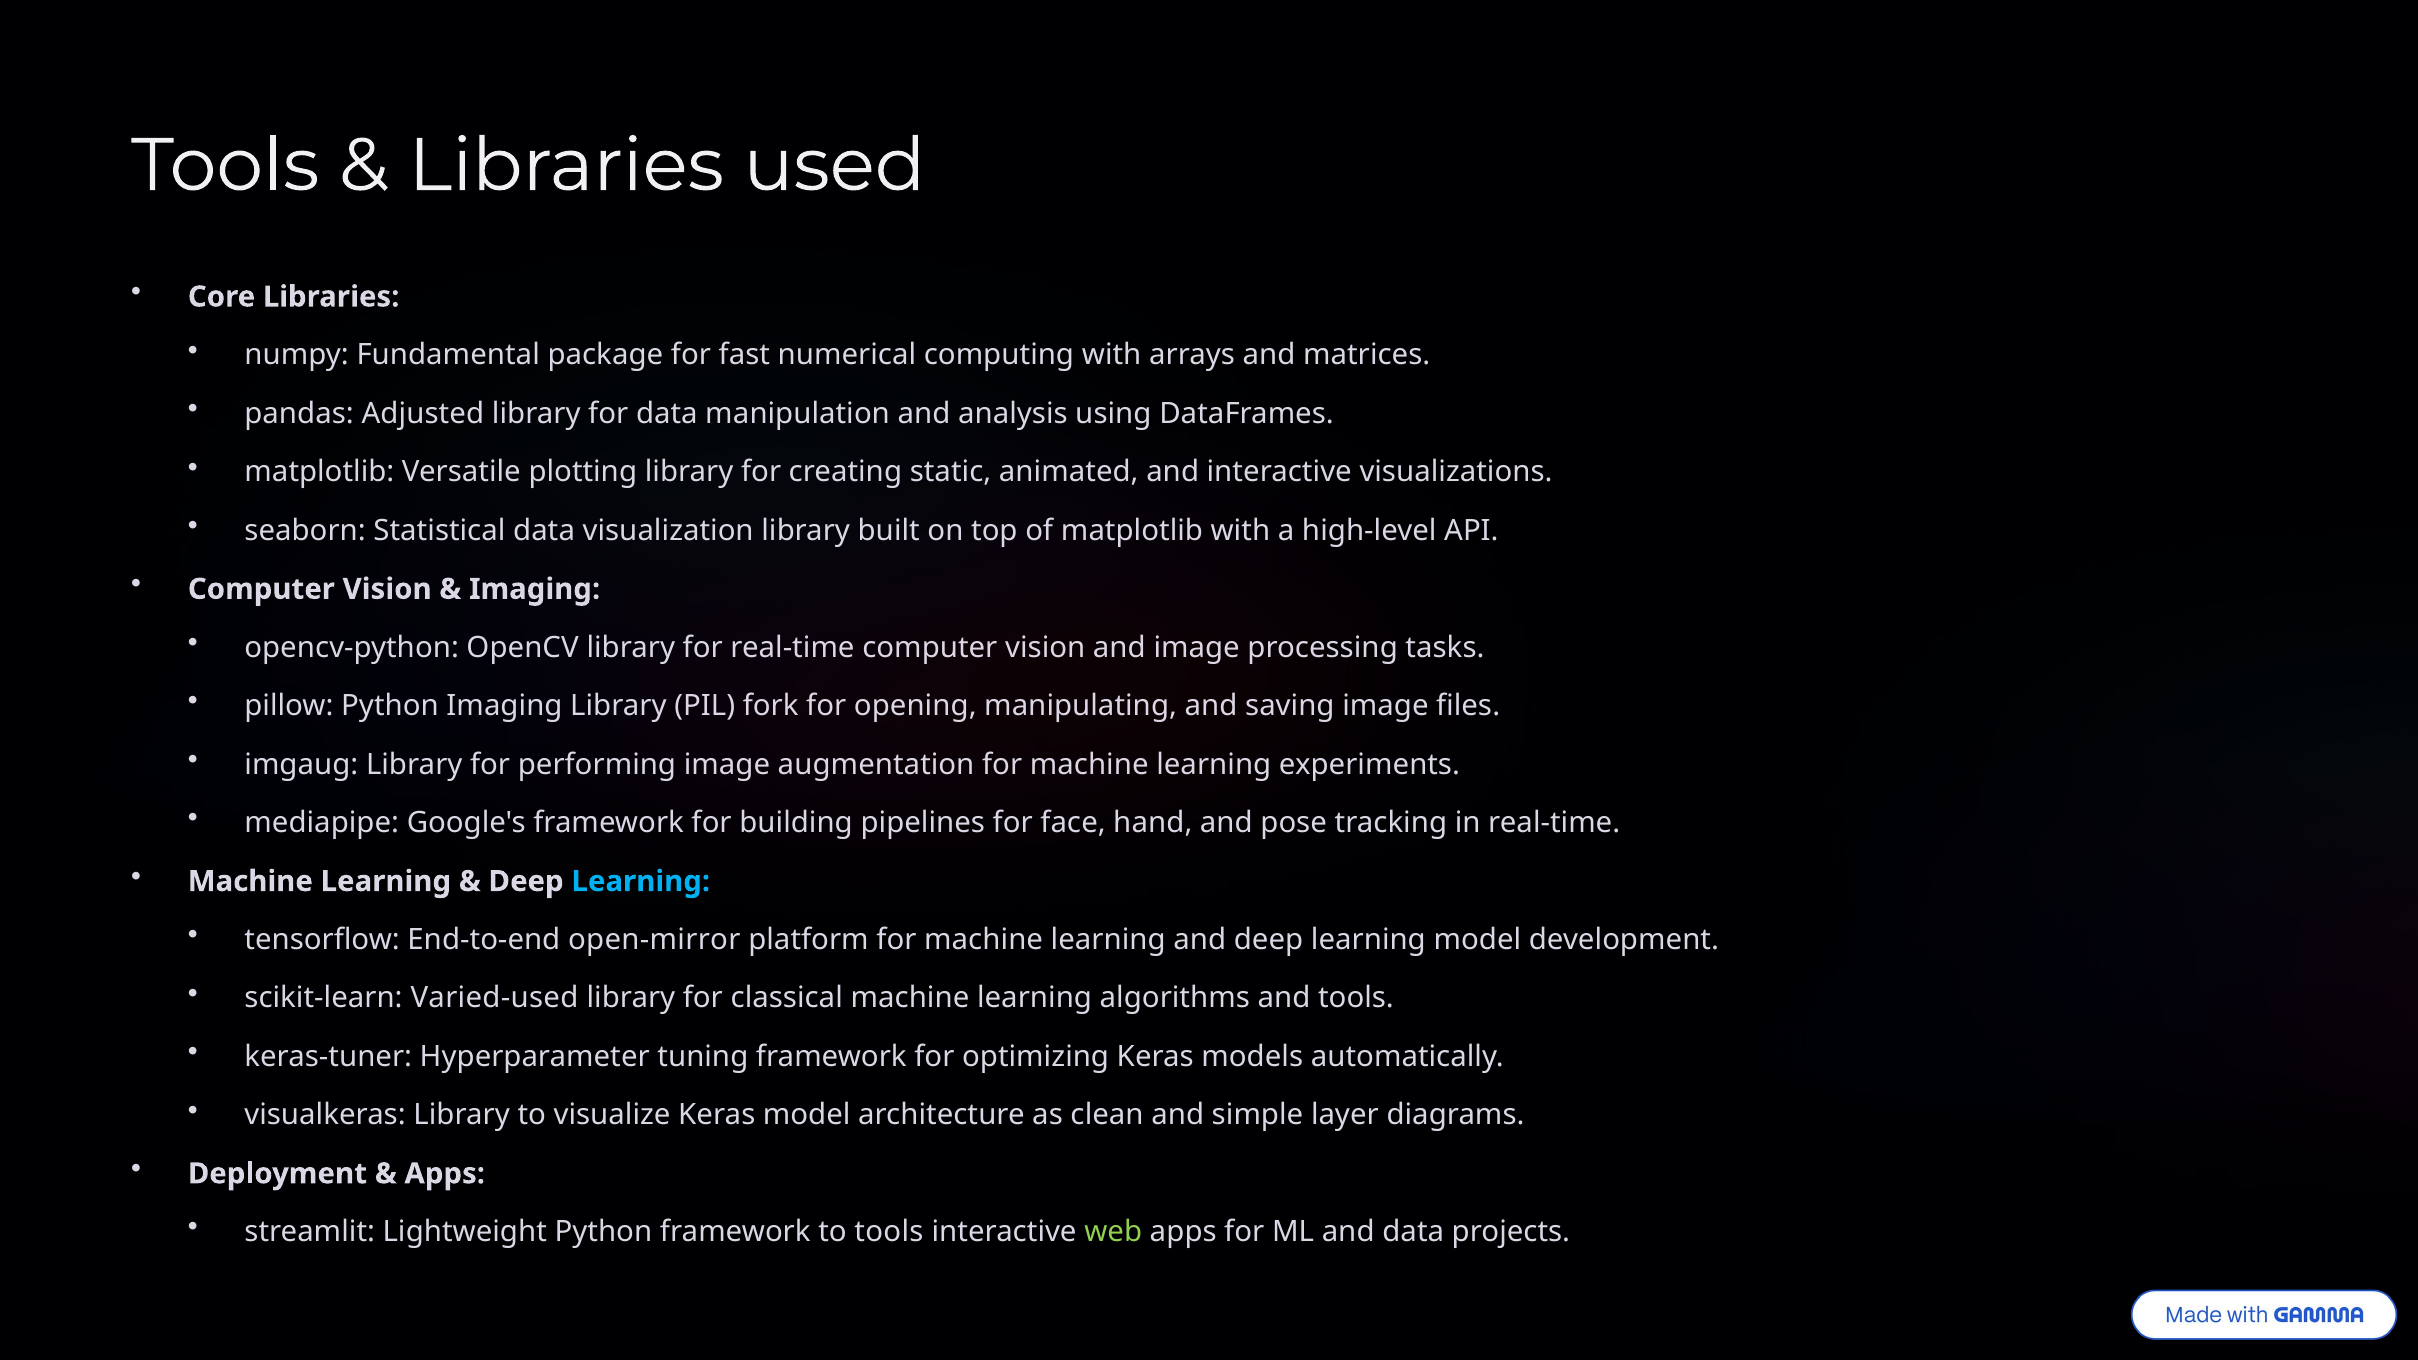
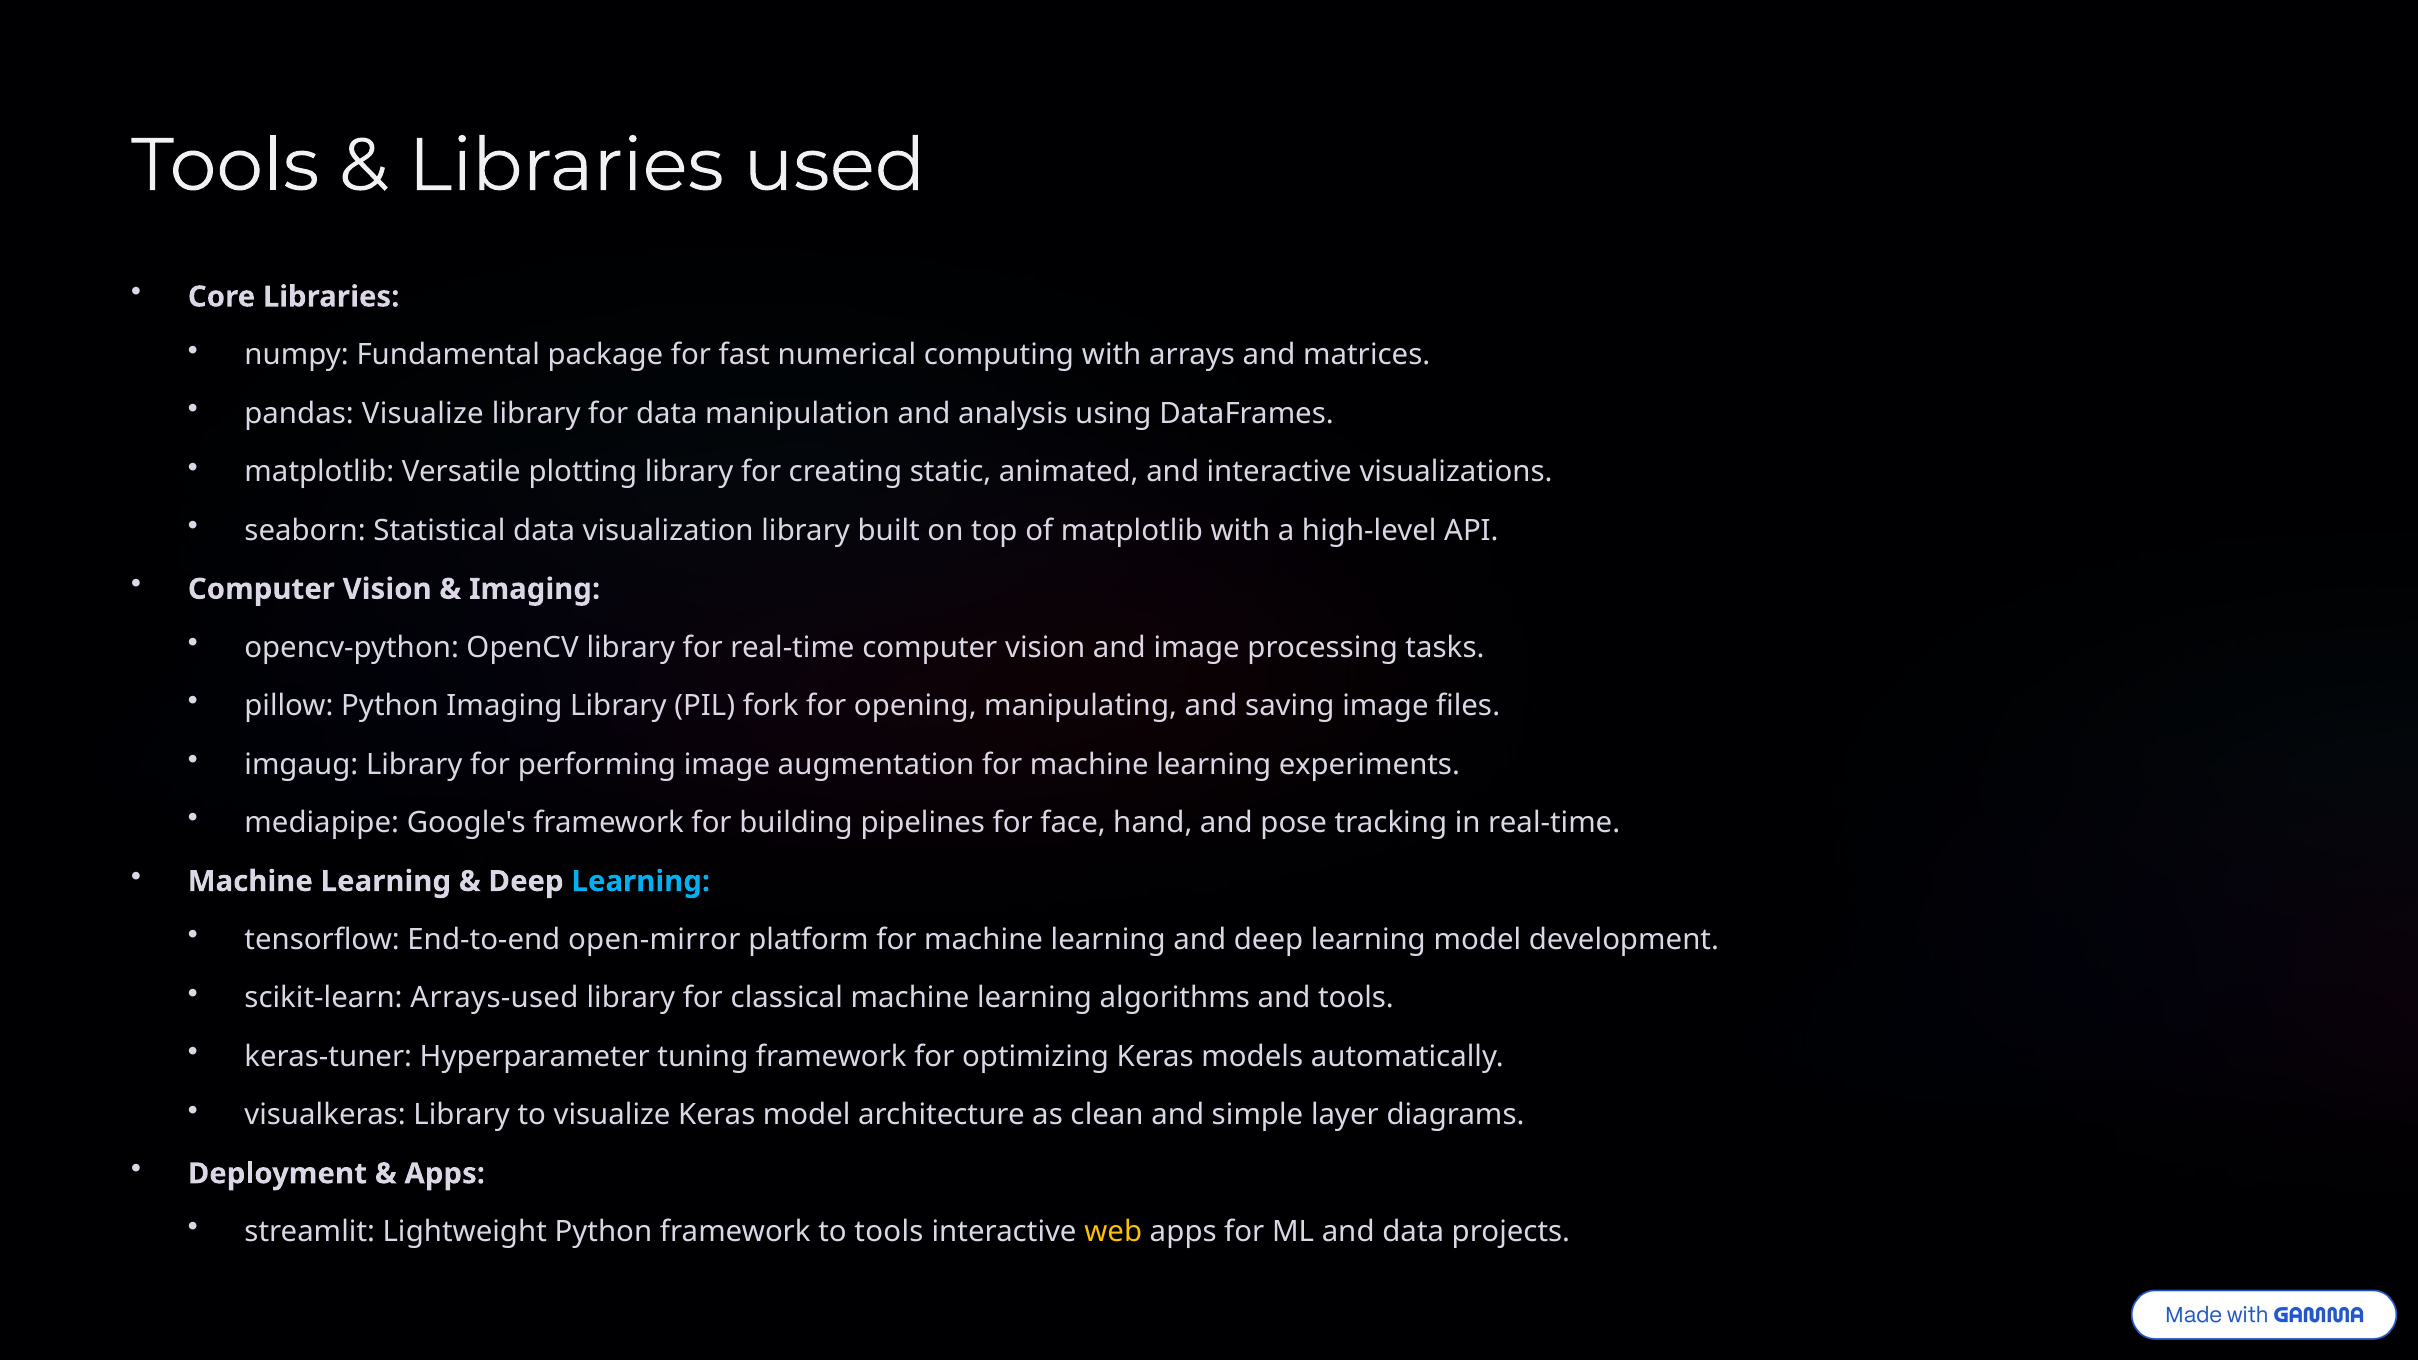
pandas Adjusted: Adjusted -> Visualize (423, 414)
Varied-used: Varied-used -> Arrays-used (494, 998)
web colour: light green -> yellow (1113, 1232)
